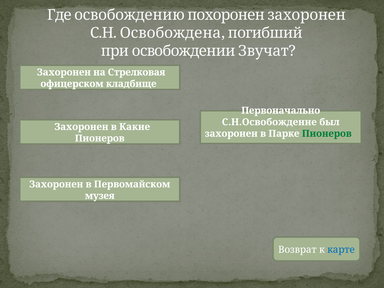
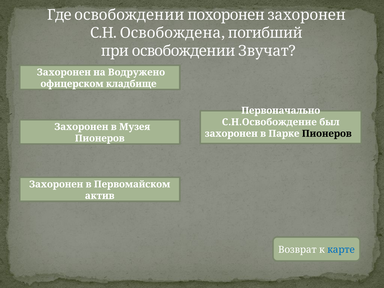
Где освобождению: освобождению -> освобождении (129, 15)
Стрелковая: Стрелковая -> Водружено (137, 72)
Какие: Какие -> Музея (135, 127)
Пионеров colour: green -> black (327, 134)
музея: музея -> актив (100, 196)
